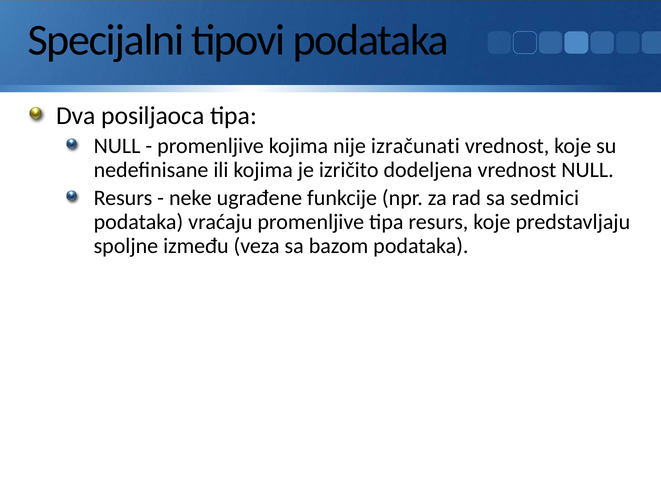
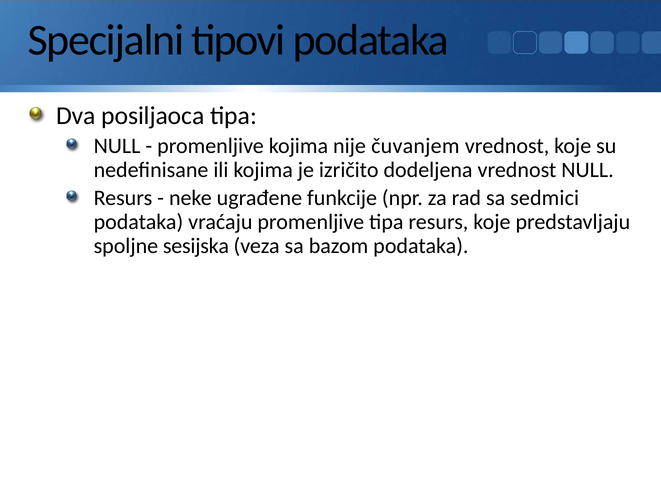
izračunati: izračunati -> čuvanjem (415, 146)
između: između -> sesijska (196, 246)
